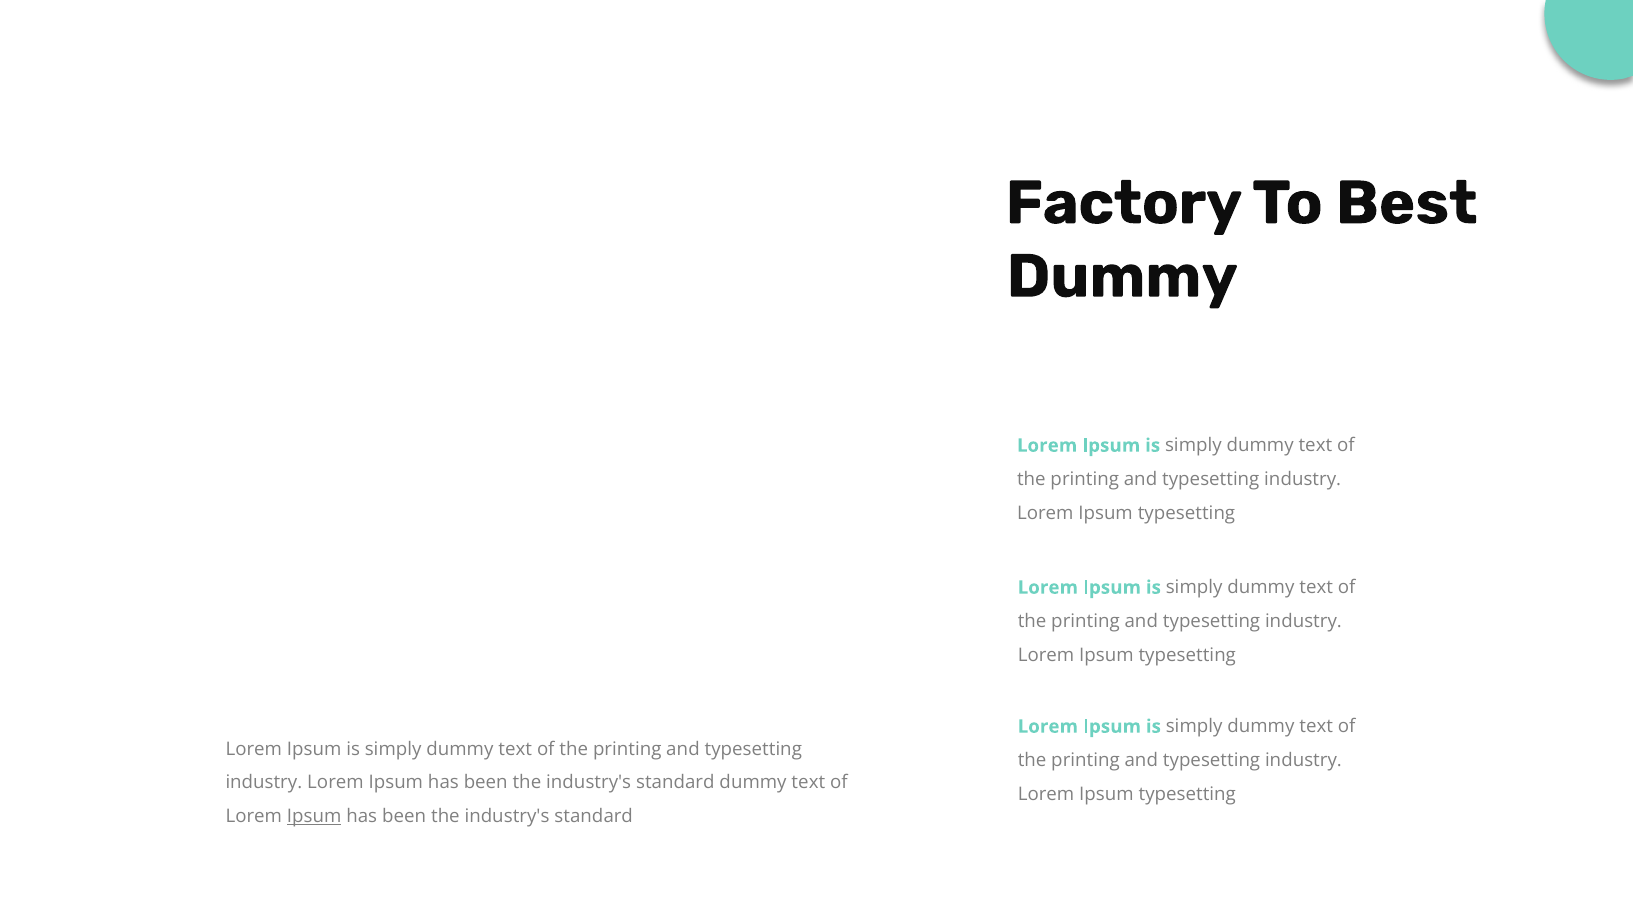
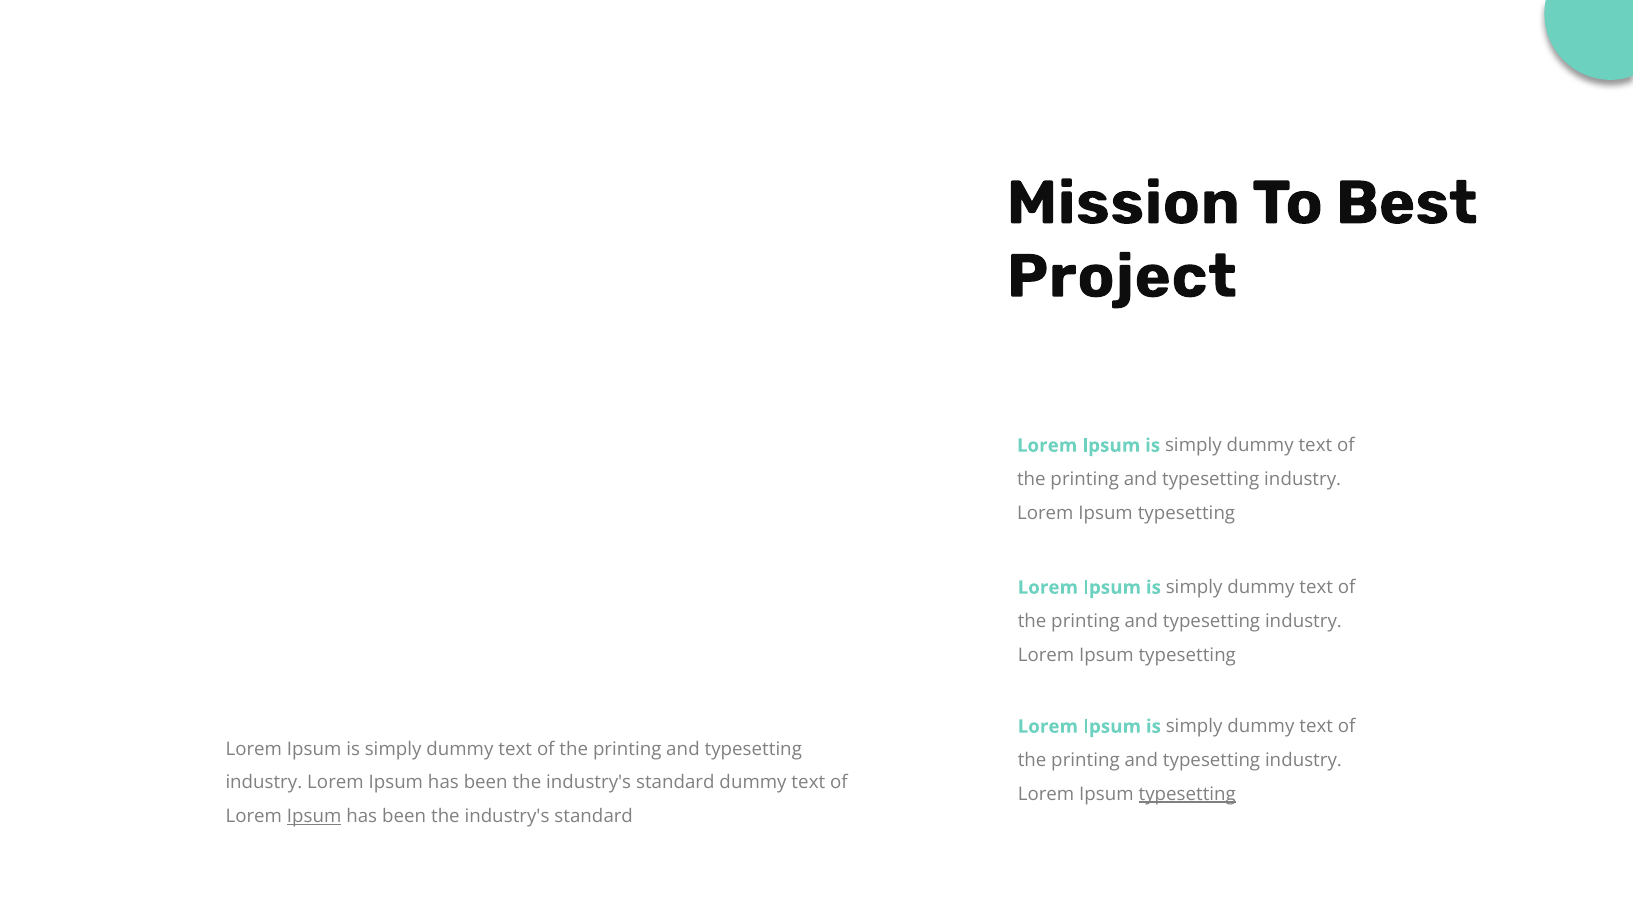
Factory: Factory -> Mission (1123, 203)
Dummy: Dummy -> Project (1122, 277)
typesetting underline: none -> present (1187, 794)
